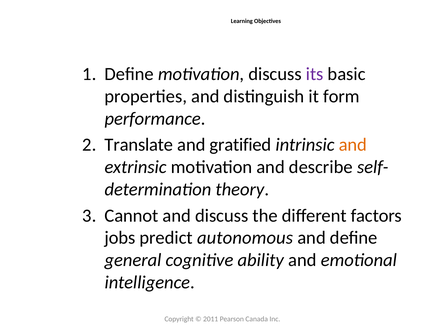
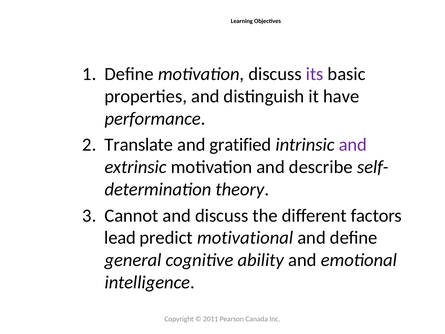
form: form -> have (341, 96)
and colour: orange -> purple (353, 145)
jobs: jobs -> lead (120, 238)
autonomous: autonomous -> motivational (245, 238)
